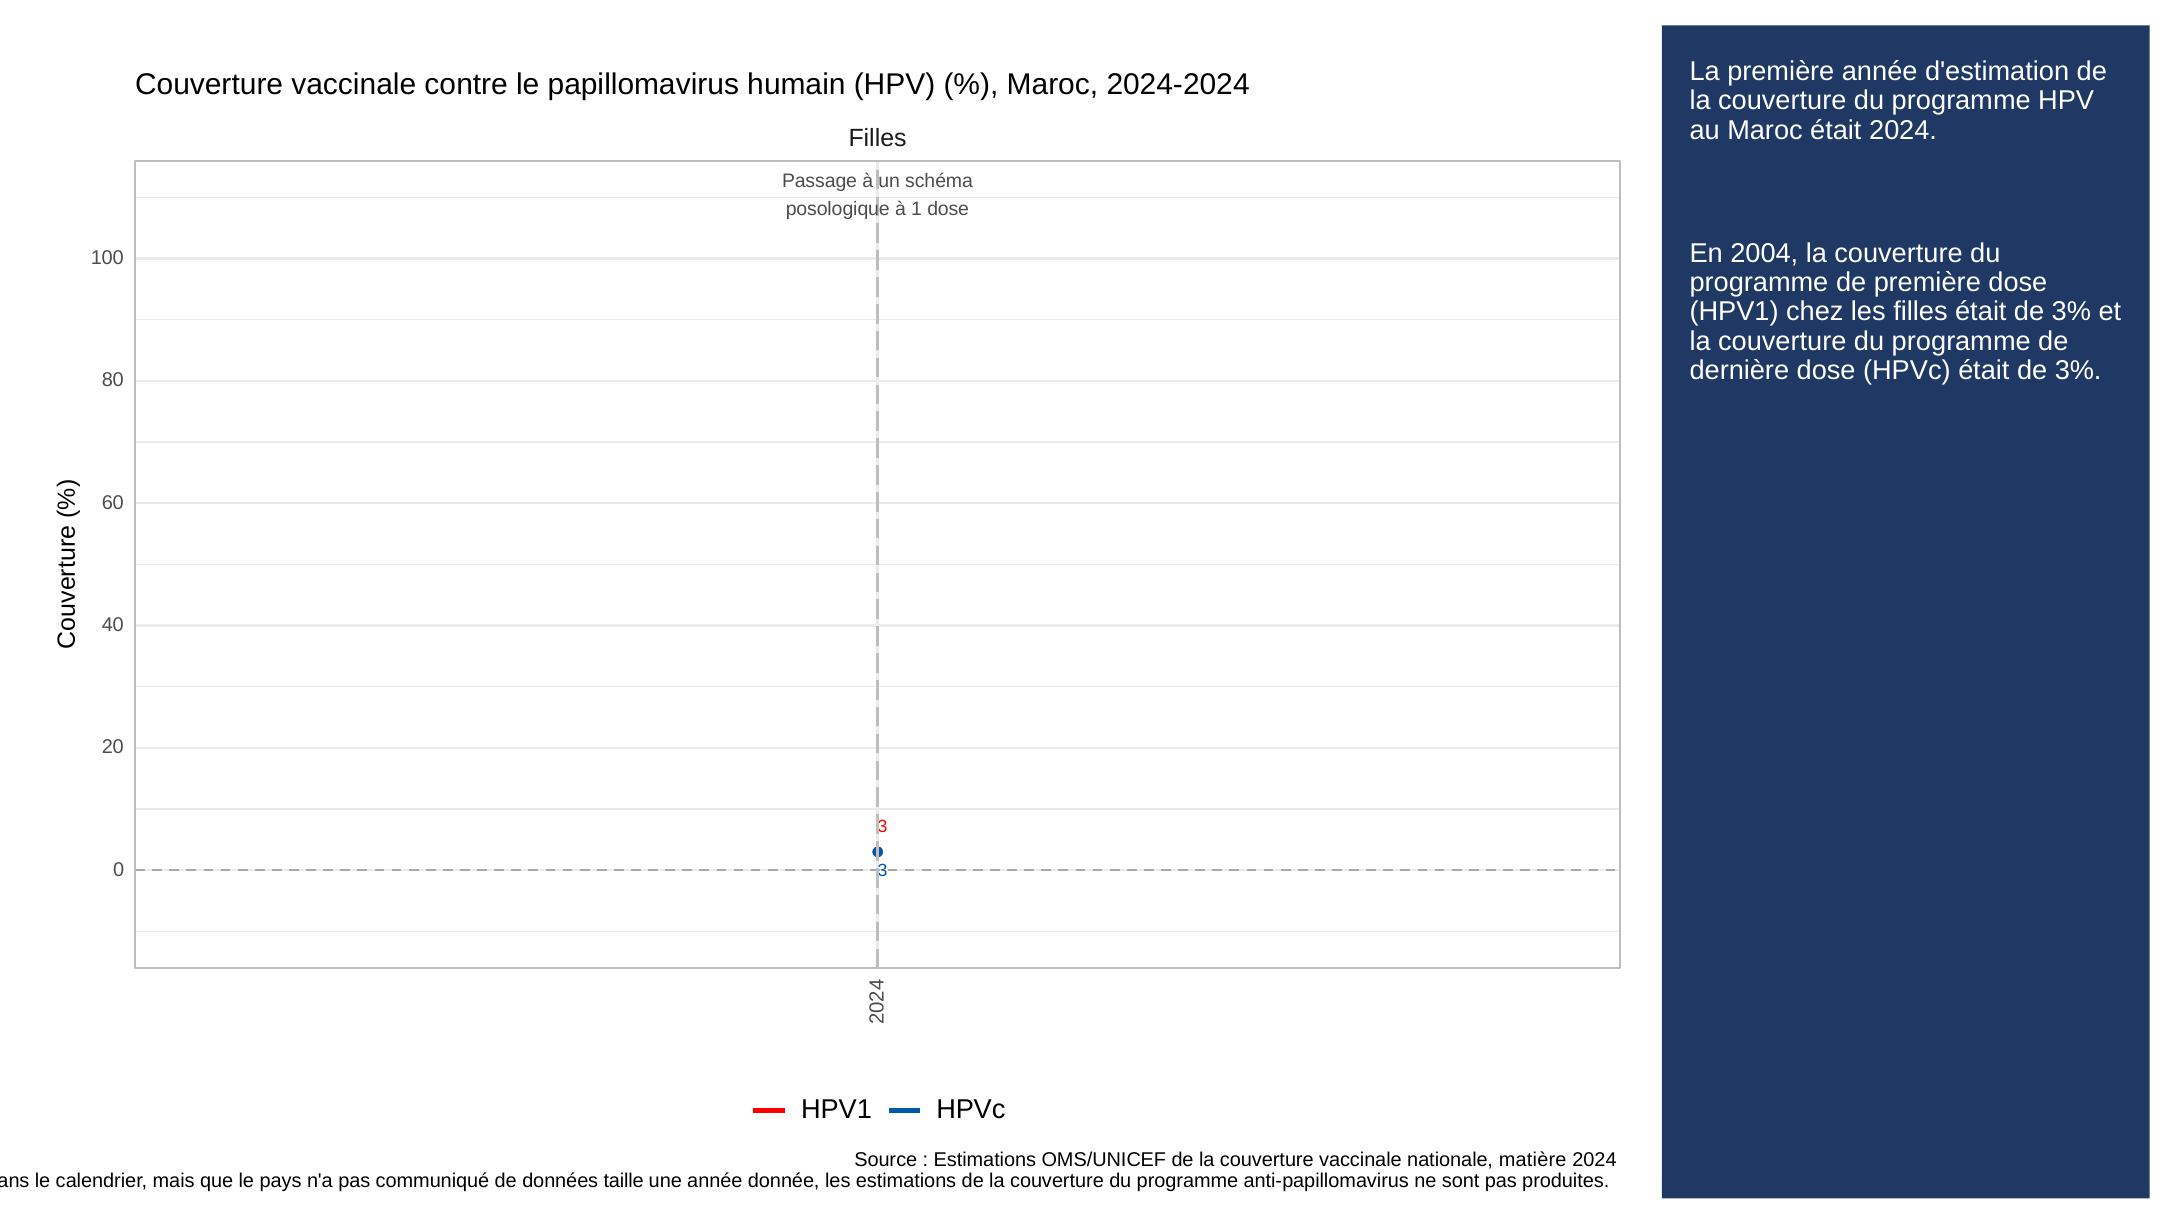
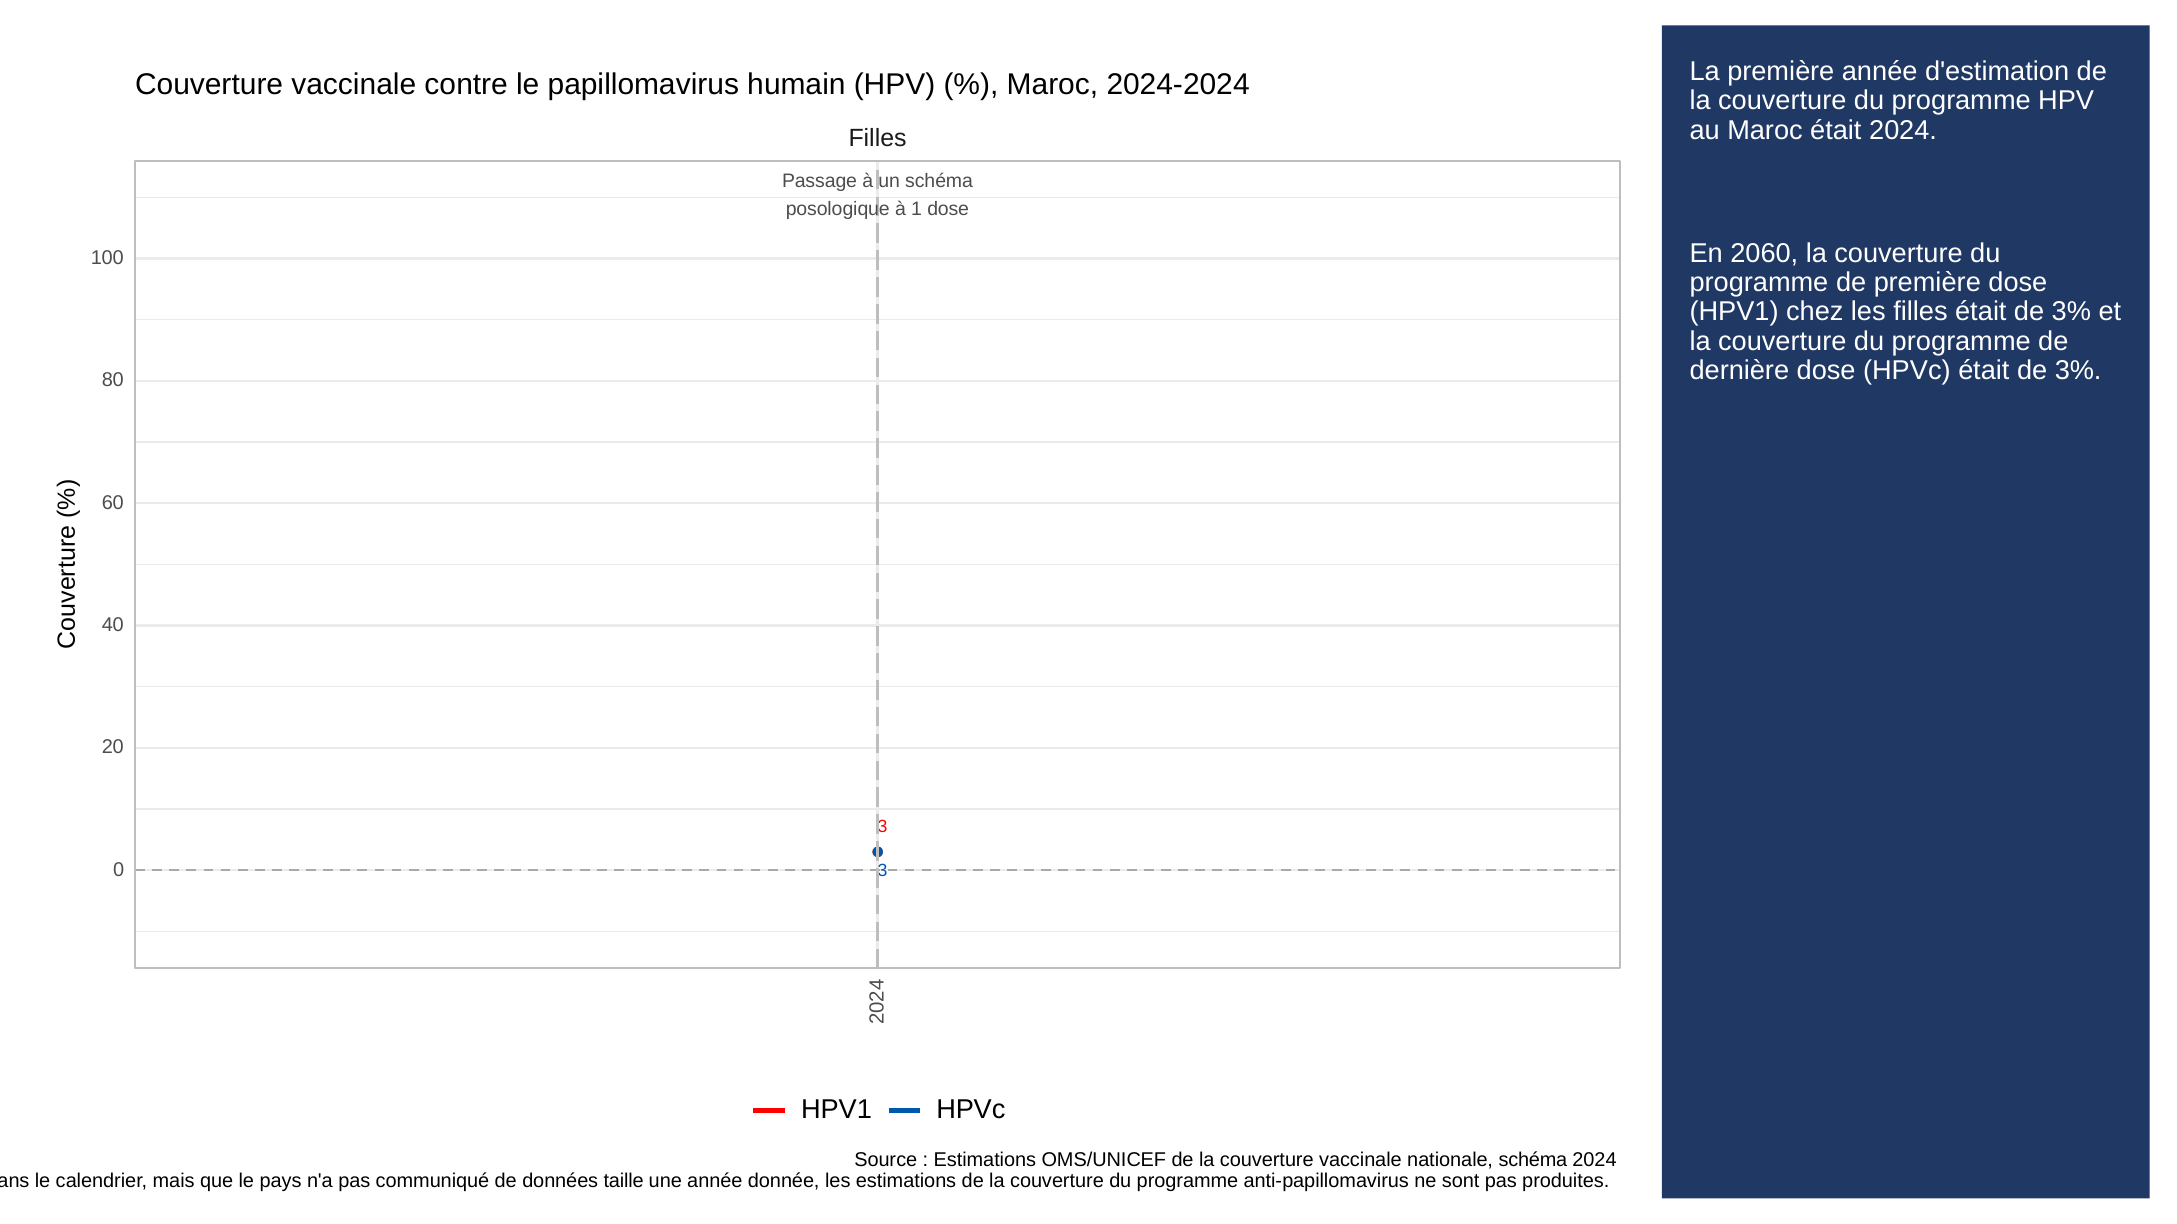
2004: 2004 -> 2060 (1764, 253)
nationale matière: matière -> schéma (1533, 1161)
